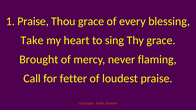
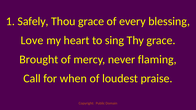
1 Praise: Praise -> Safely (33, 21)
Take: Take -> Love (32, 40)
fetter: fetter -> when (73, 79)
